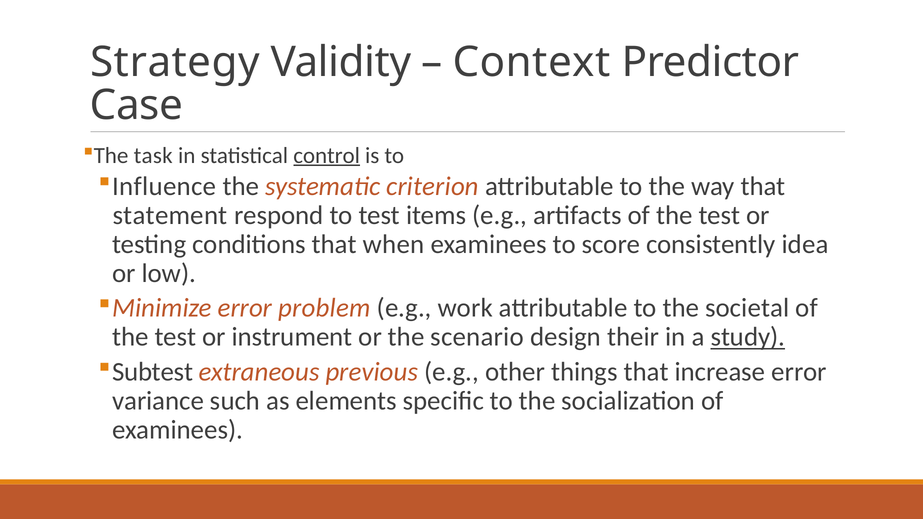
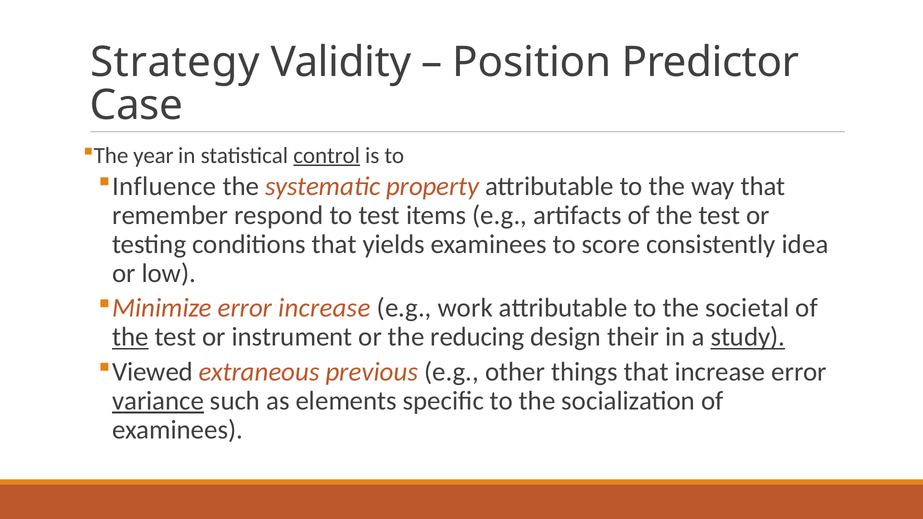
Context: Context -> Position (532, 62)
task: task -> year (153, 156)
criterion: criterion -> property (433, 186)
statement: statement -> remember (170, 215)
when: when -> yields (394, 244)
error problem: problem -> increase (324, 308)
the underline: none -> present (130, 337)
scenario: scenario -> reducing (477, 337)
Subtest: Subtest -> Viewed (153, 372)
variance underline: none -> present (158, 401)
